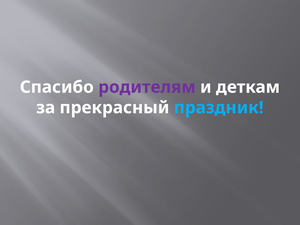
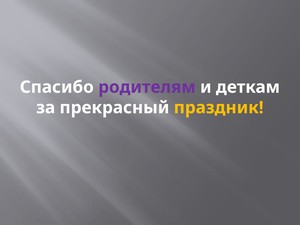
праздник colour: light blue -> yellow (219, 108)
